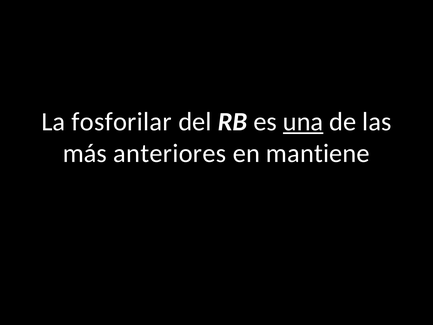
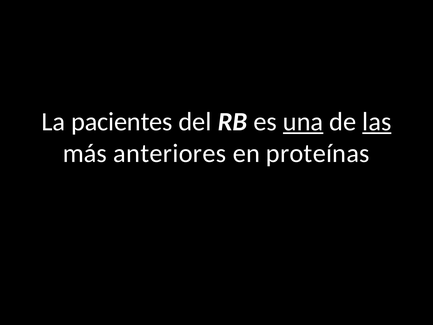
fosforilar: fosforilar -> pacientes (122, 122)
las underline: none -> present (377, 122)
mantiene: mantiene -> proteínas (318, 153)
